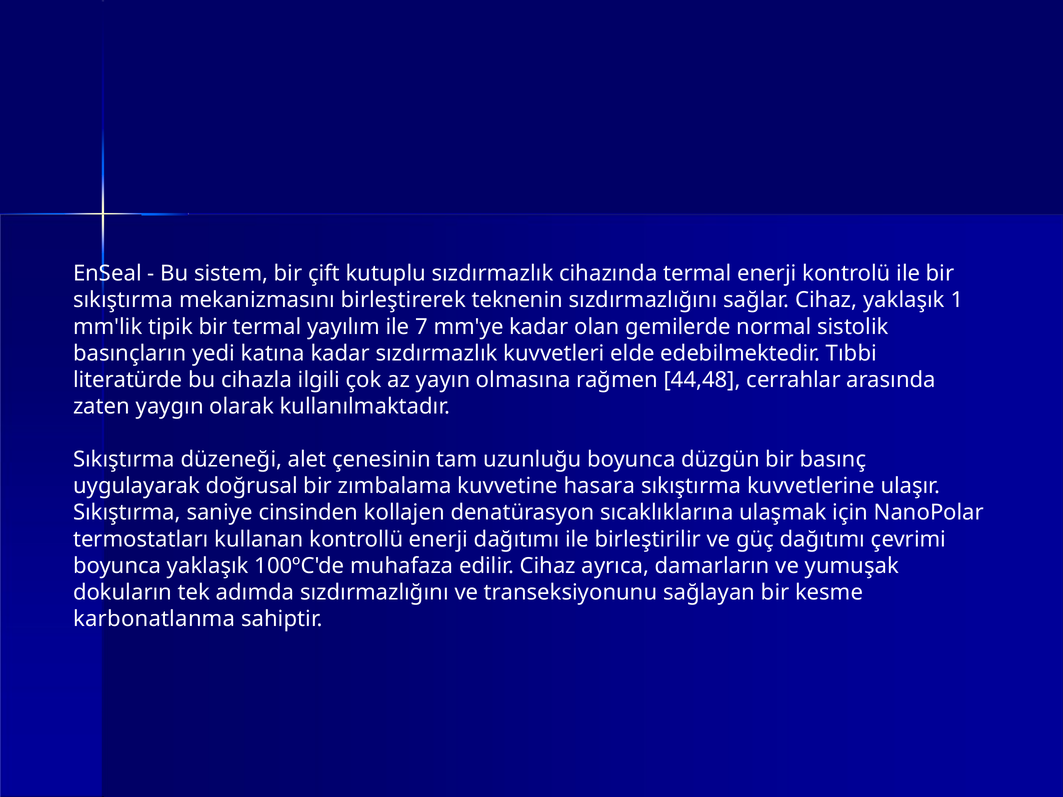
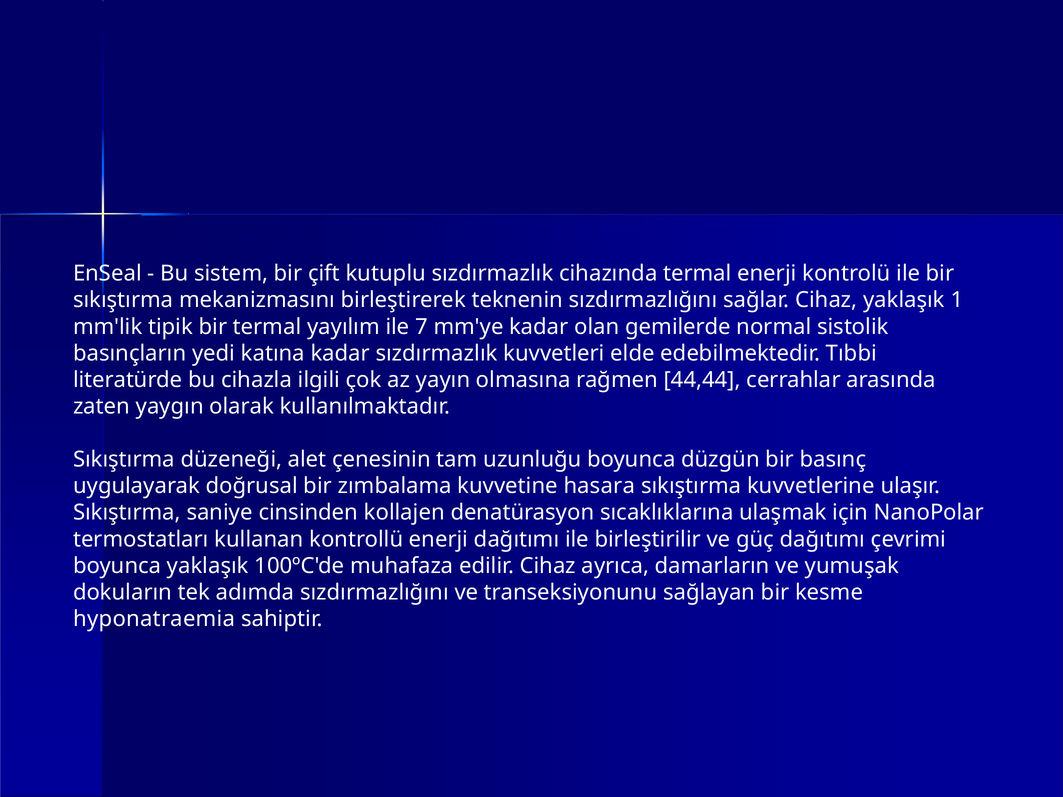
44,48: 44,48 -> 44,44 (702, 380)
karbonatlanma: karbonatlanma -> hyponatraemia (154, 619)
